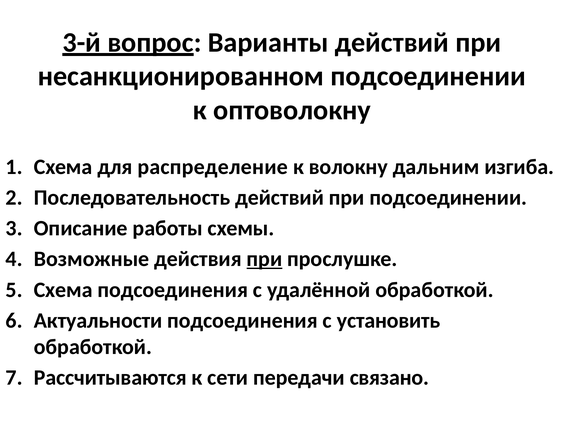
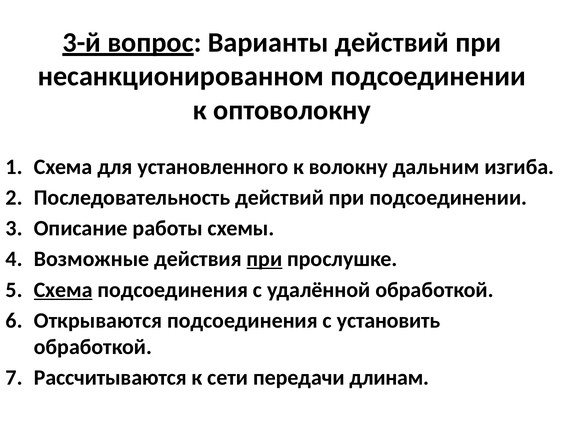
распределение: распределение -> установленного (213, 167)
Схема underline: none -> present (63, 290)
Актуальности: Актуальности -> Открываются (98, 321)
связано: связано -> длинам (389, 378)
